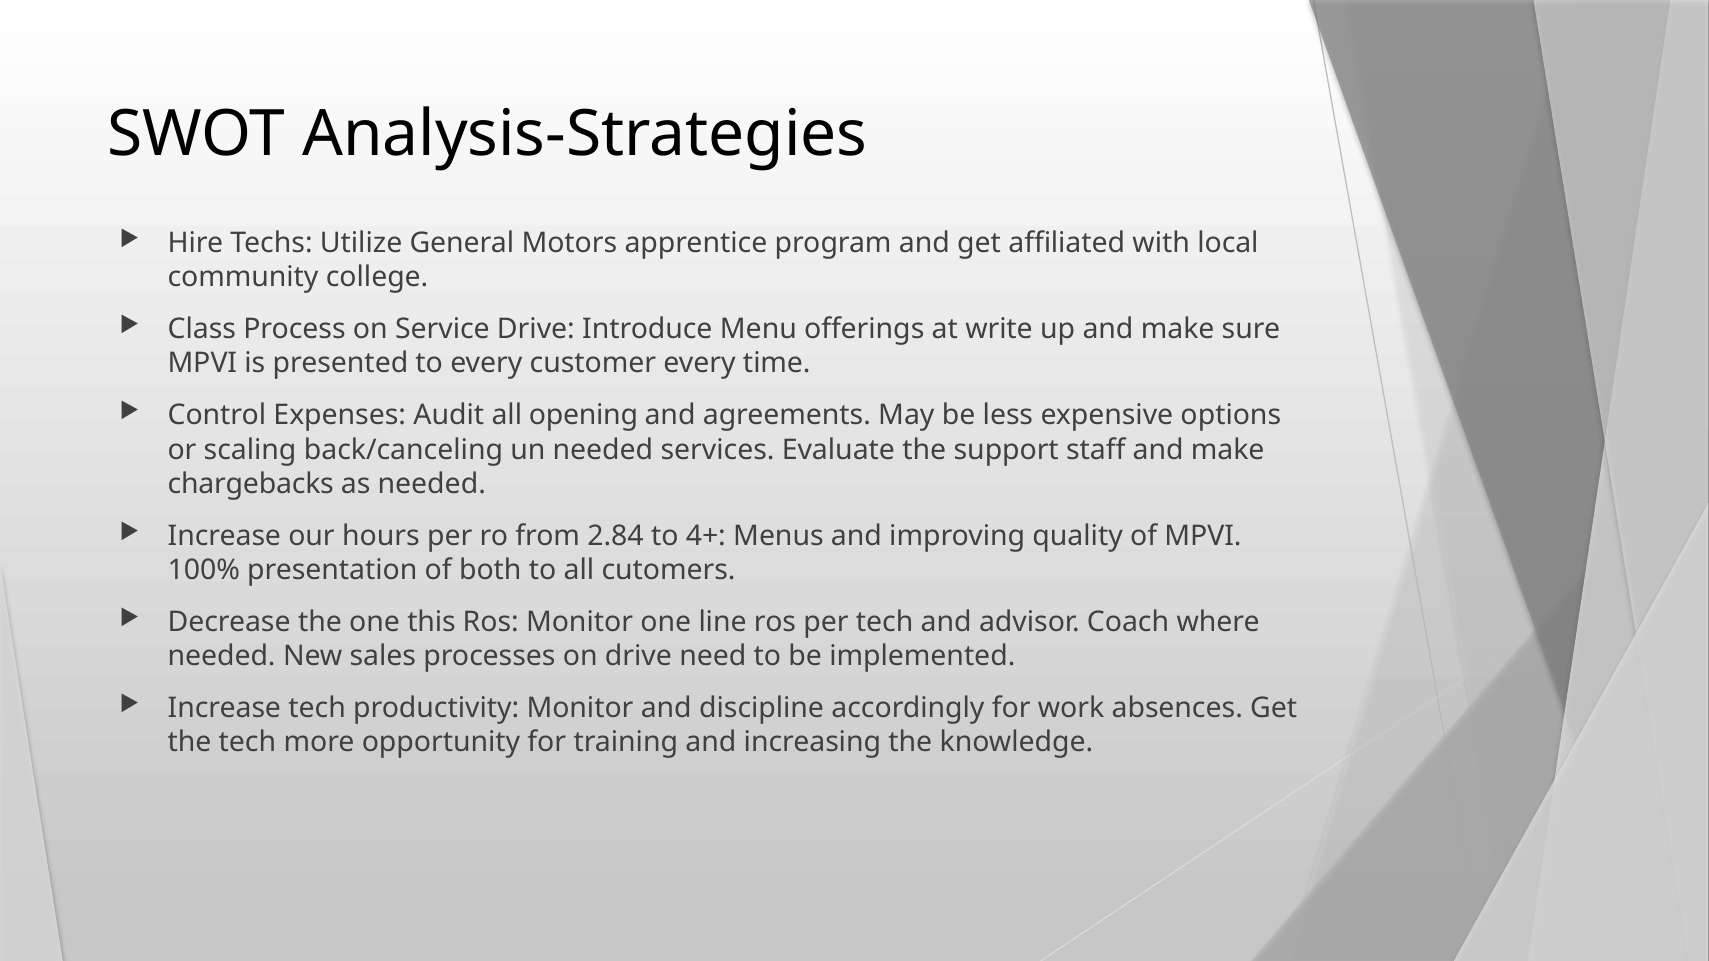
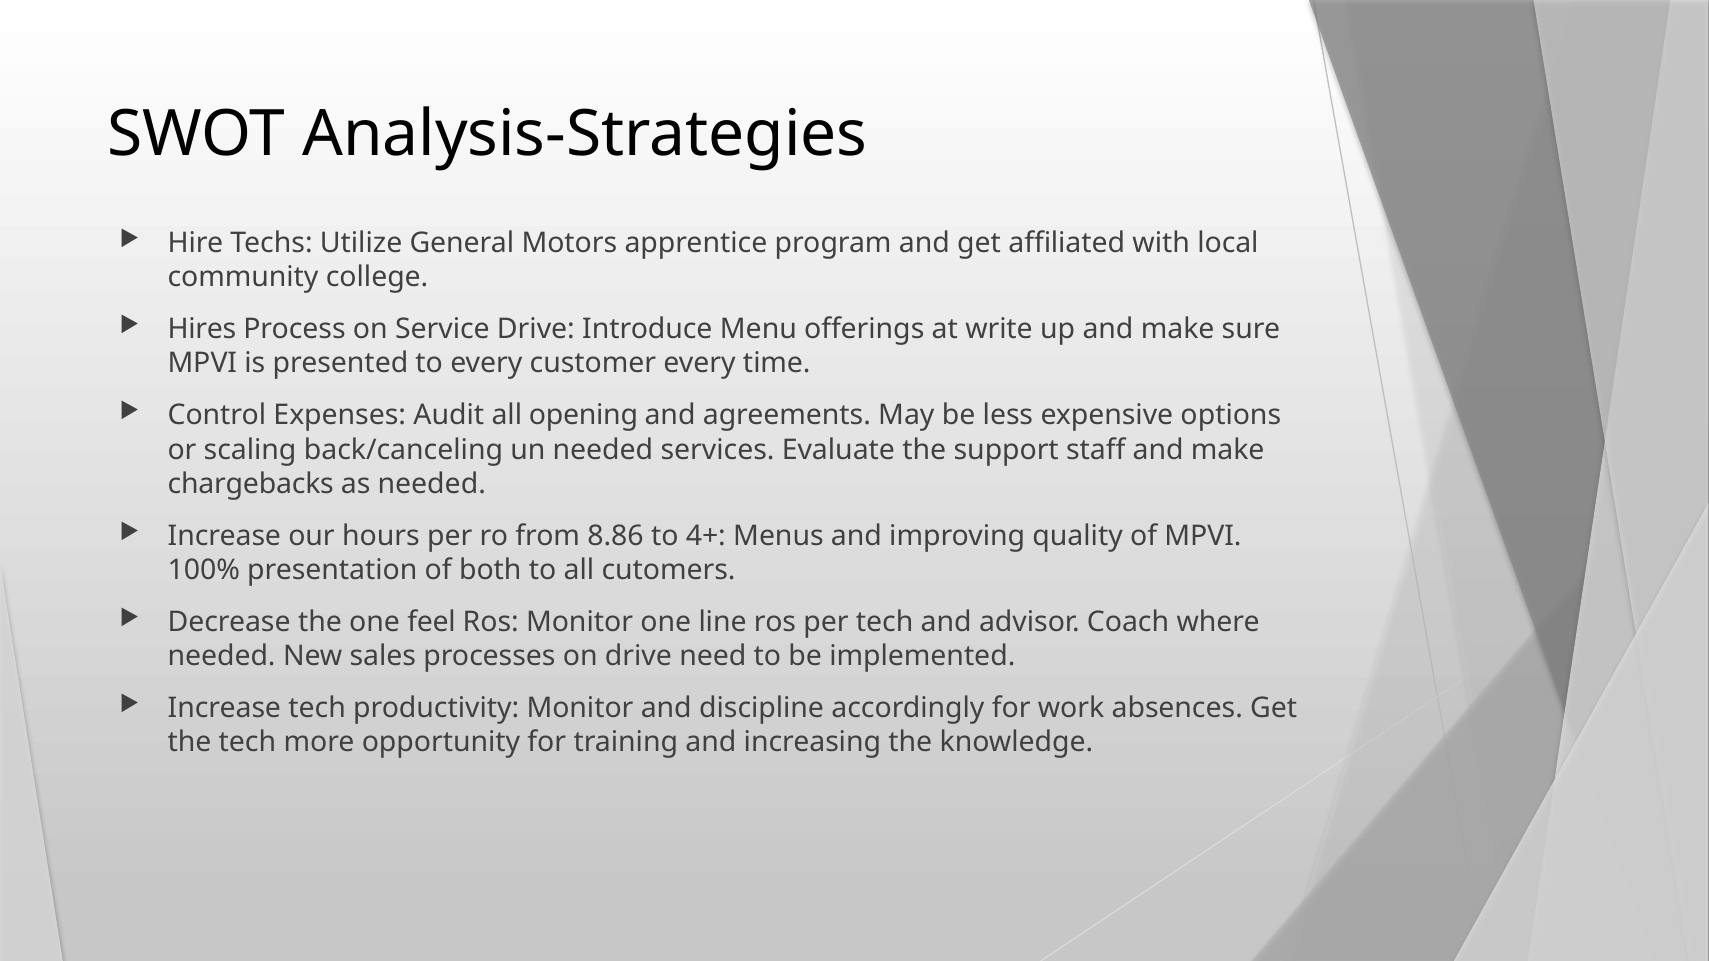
Class: Class -> Hires (202, 329)
2.84: 2.84 -> 8.86 (616, 536)
this: this -> feel (432, 622)
